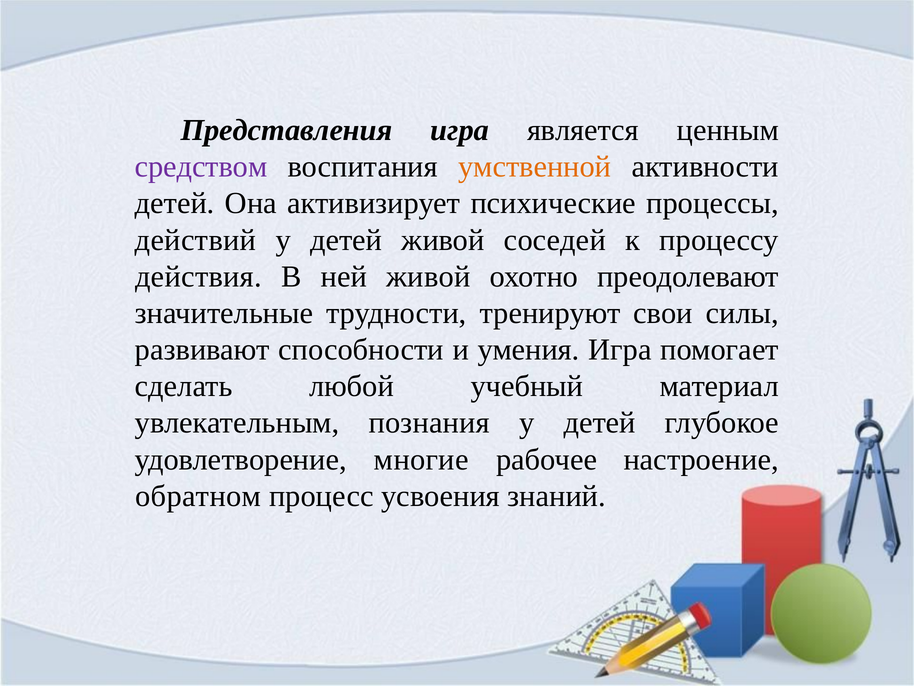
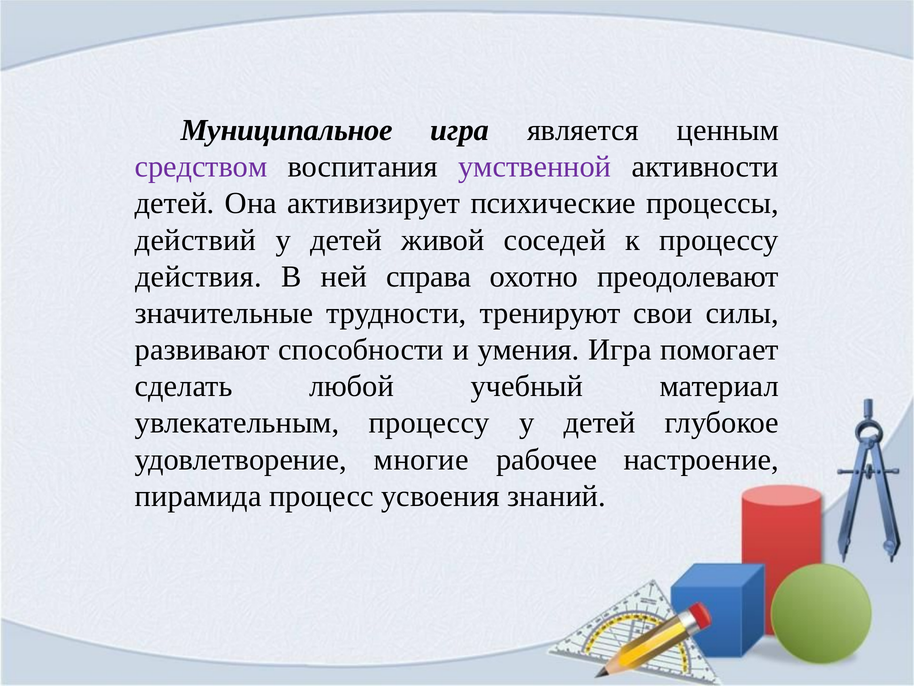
Представления: Представления -> Муниципальное (287, 130)
умственной colour: orange -> purple (535, 167)
ней живой: живой -> справа (429, 276)
увлекательным познания: познания -> процессу (429, 423)
обратном: обратном -> пирамида (198, 496)
